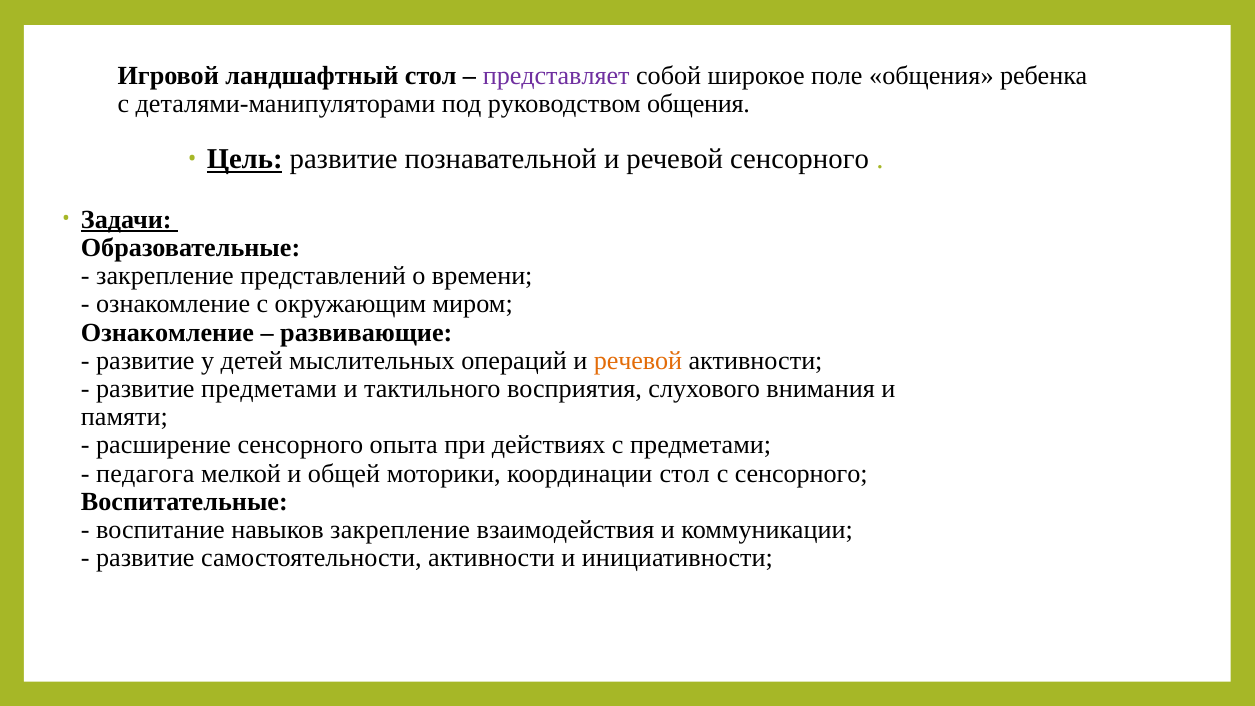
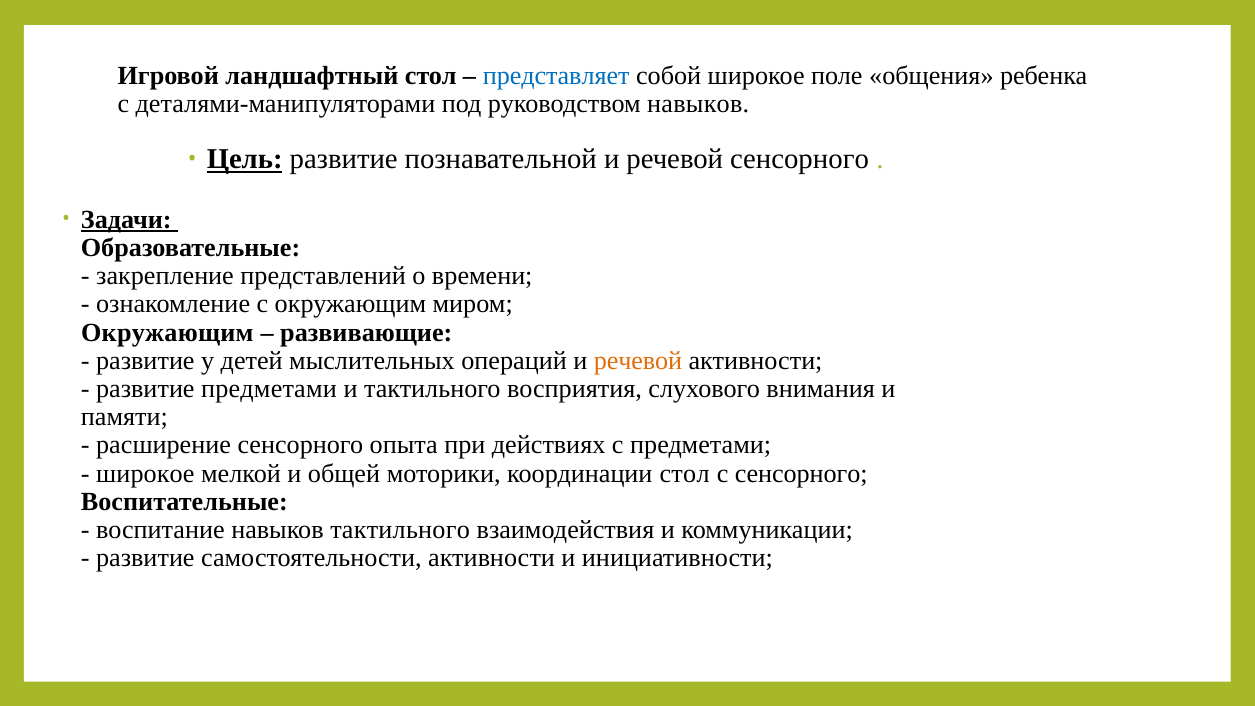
представляет colour: purple -> blue (556, 76)
руководством общения: общения -> навыков (698, 104)
Ознакомление: Ознакомление -> Окружающим (167, 332)
педагога: педагога -> широкое (145, 474)
навыков закрепление: закрепление -> тактильного (400, 530)
